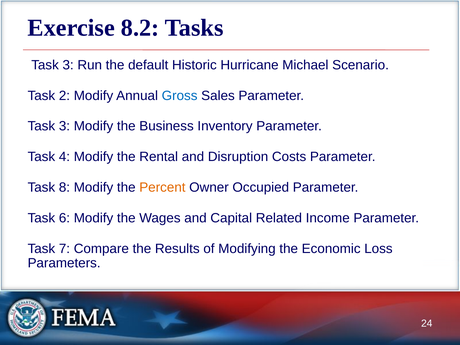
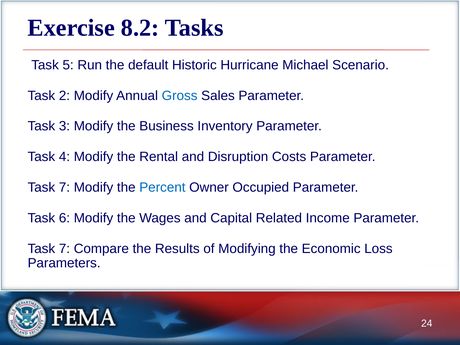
3: 3 -> 5 (68, 65)
8: 8 -> 7 (64, 187)
Percent colour: orange -> blue (162, 187)
